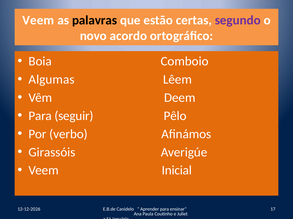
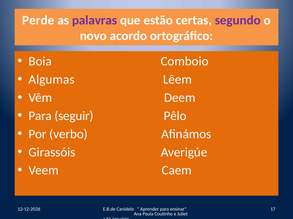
Veem: Veem -> Perde (38, 20)
palavras colour: black -> purple (95, 20)
Inicial: Inicial -> Caem (177, 171)
